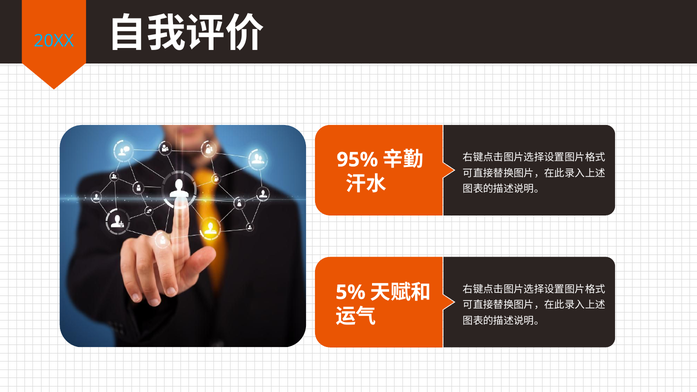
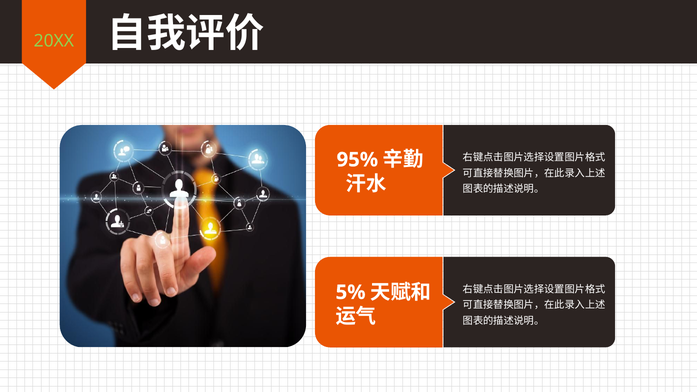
20XX colour: light blue -> light green (54, 41)
